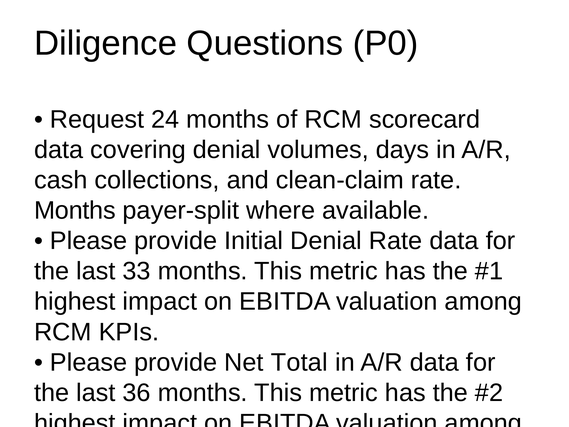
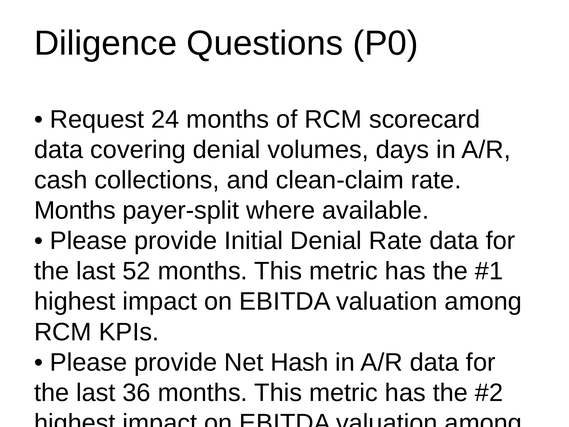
33: 33 -> 52 (137, 271)
Total: Total -> Hash (300, 362)
